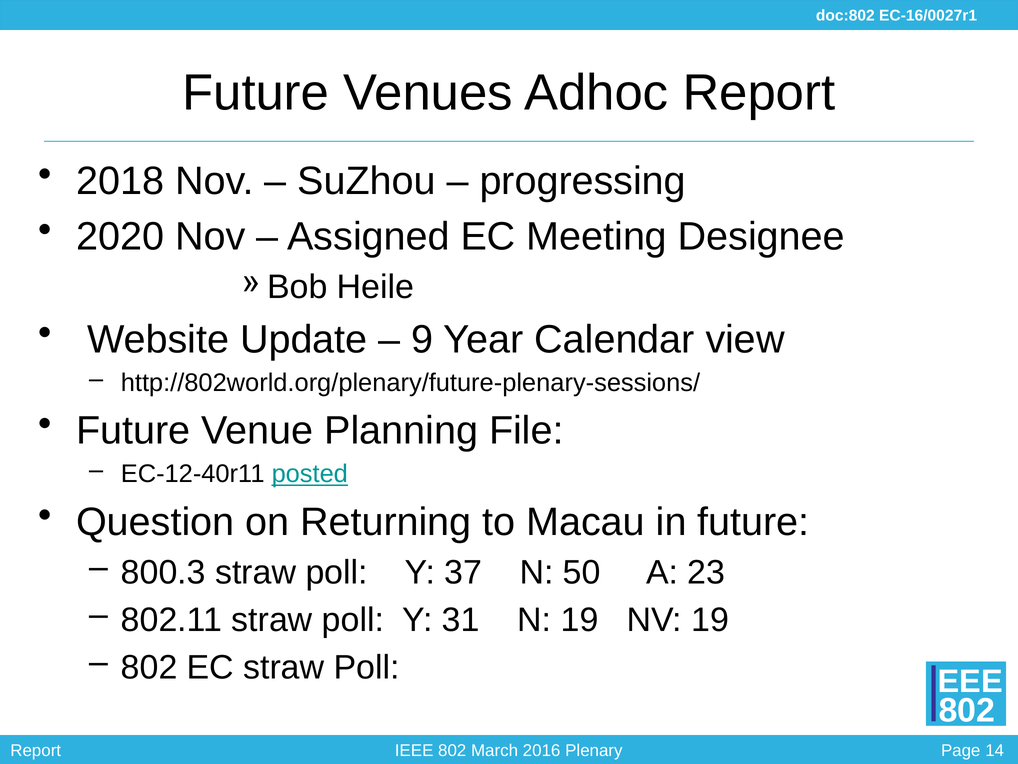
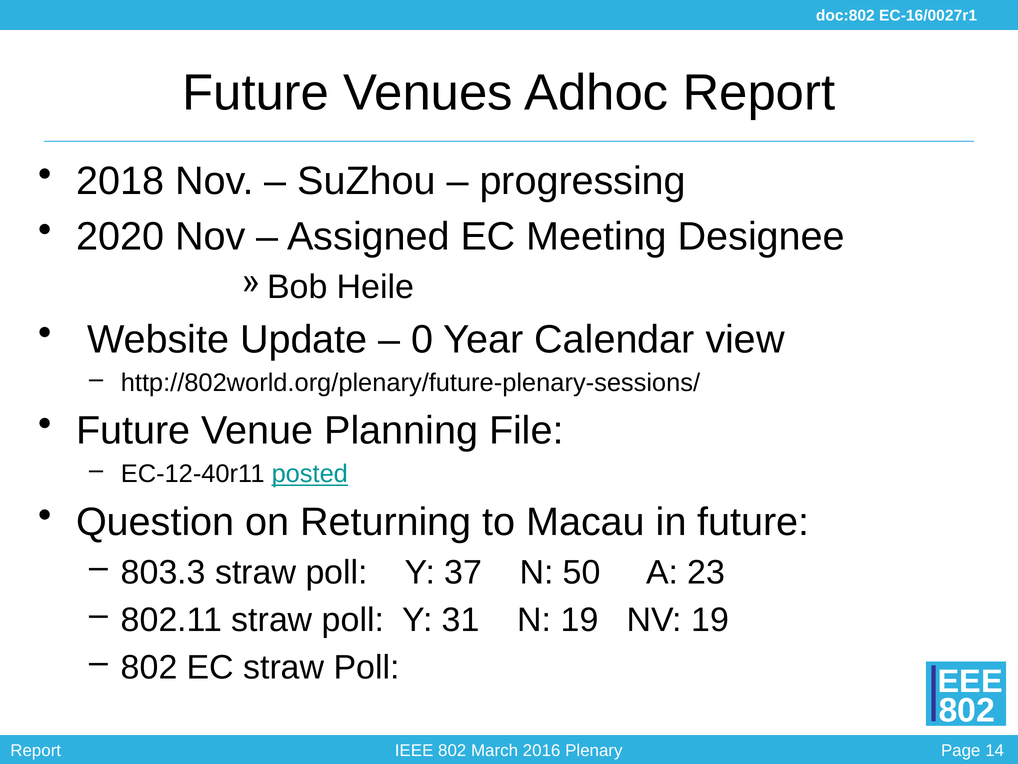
9: 9 -> 0 (422, 339)
800.3: 800.3 -> 803.3 (163, 572)
